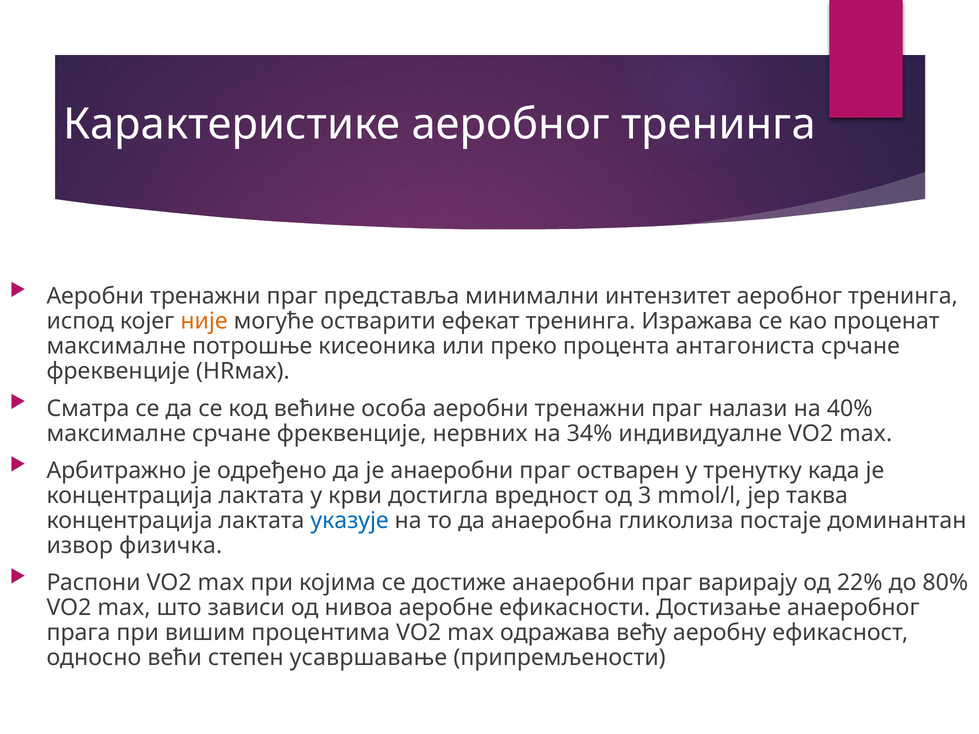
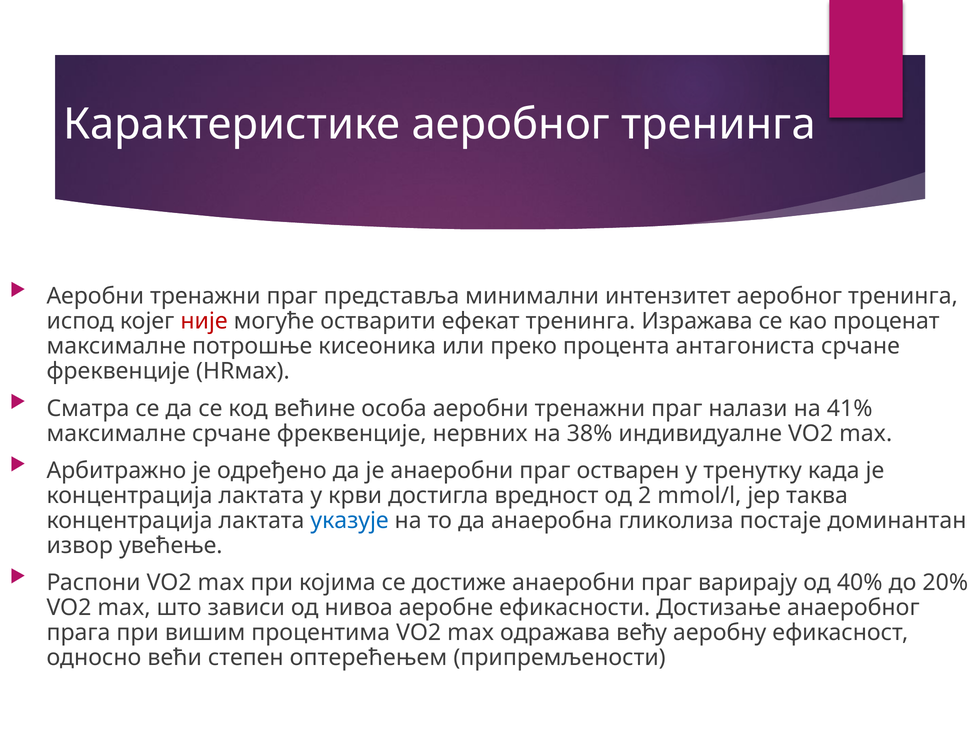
није colour: orange -> red (204, 321)
40%: 40% -> 41% (850, 409)
34%: 34% -> 38% (590, 434)
3: 3 -> 2 (645, 496)
физичка: физичка -> увећење (171, 546)
22%: 22% -> 40% (860, 583)
80%: 80% -> 20% (945, 583)
усавршавање: усавршавање -> оптерећењем (368, 658)
